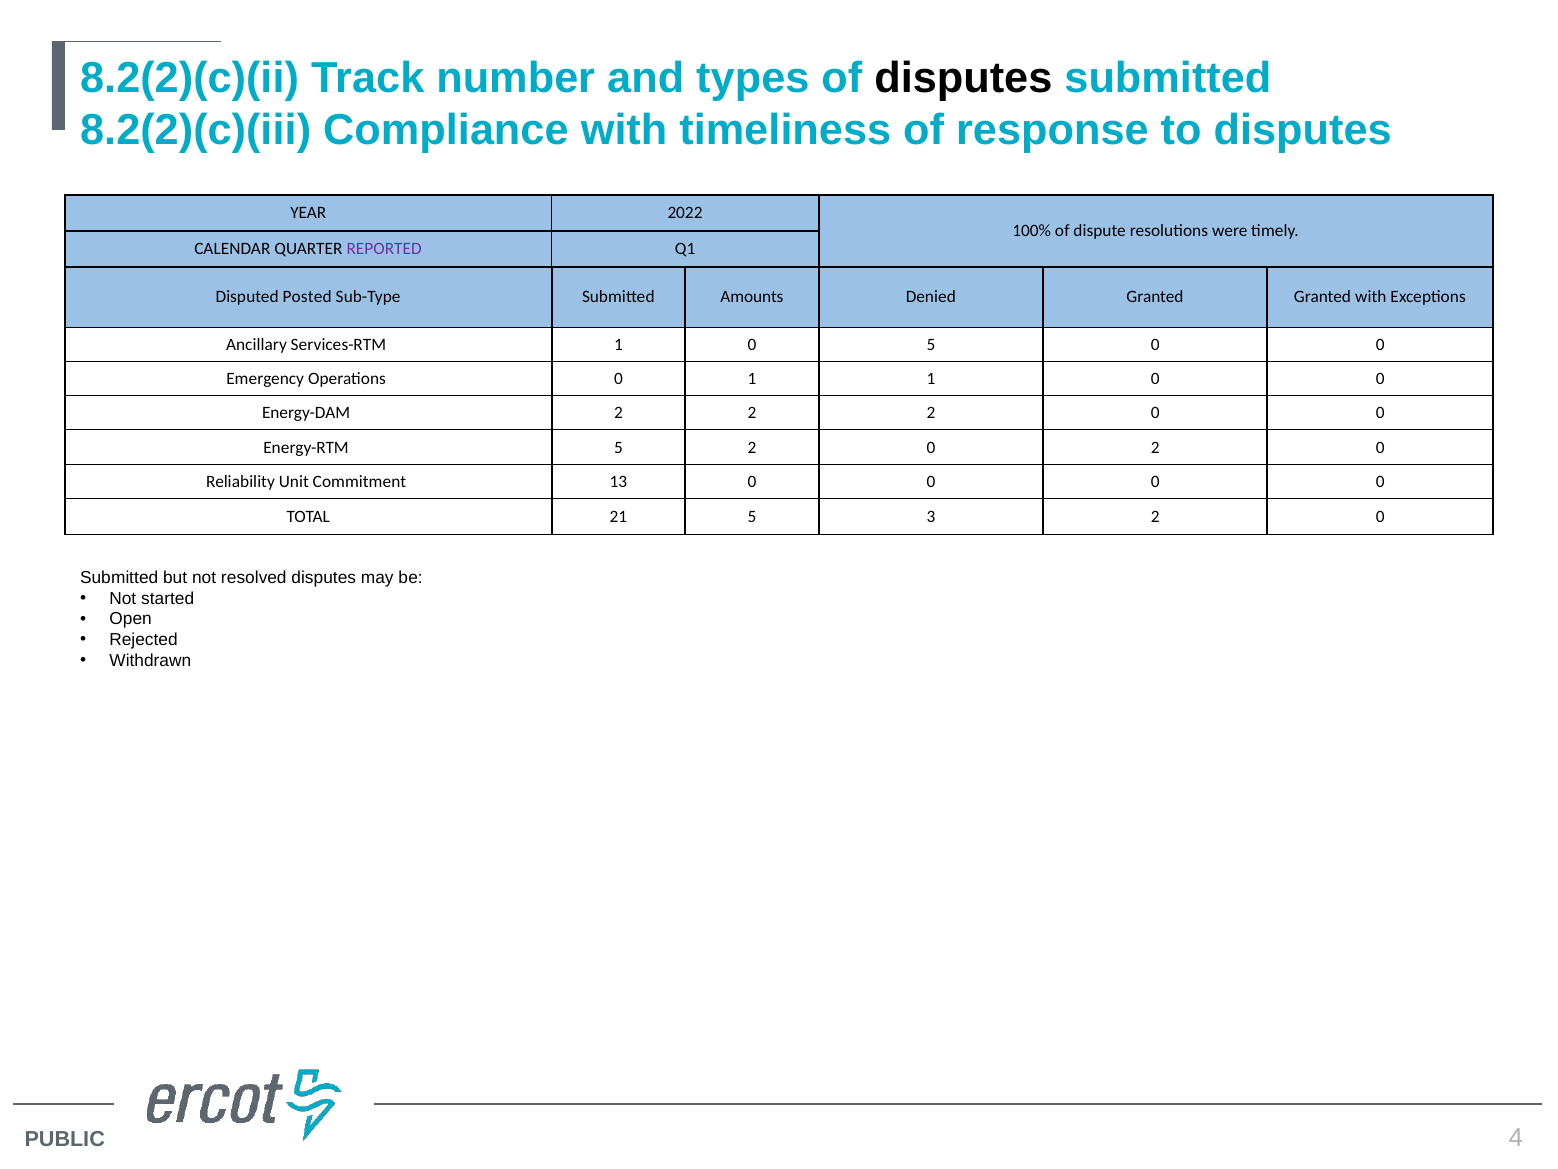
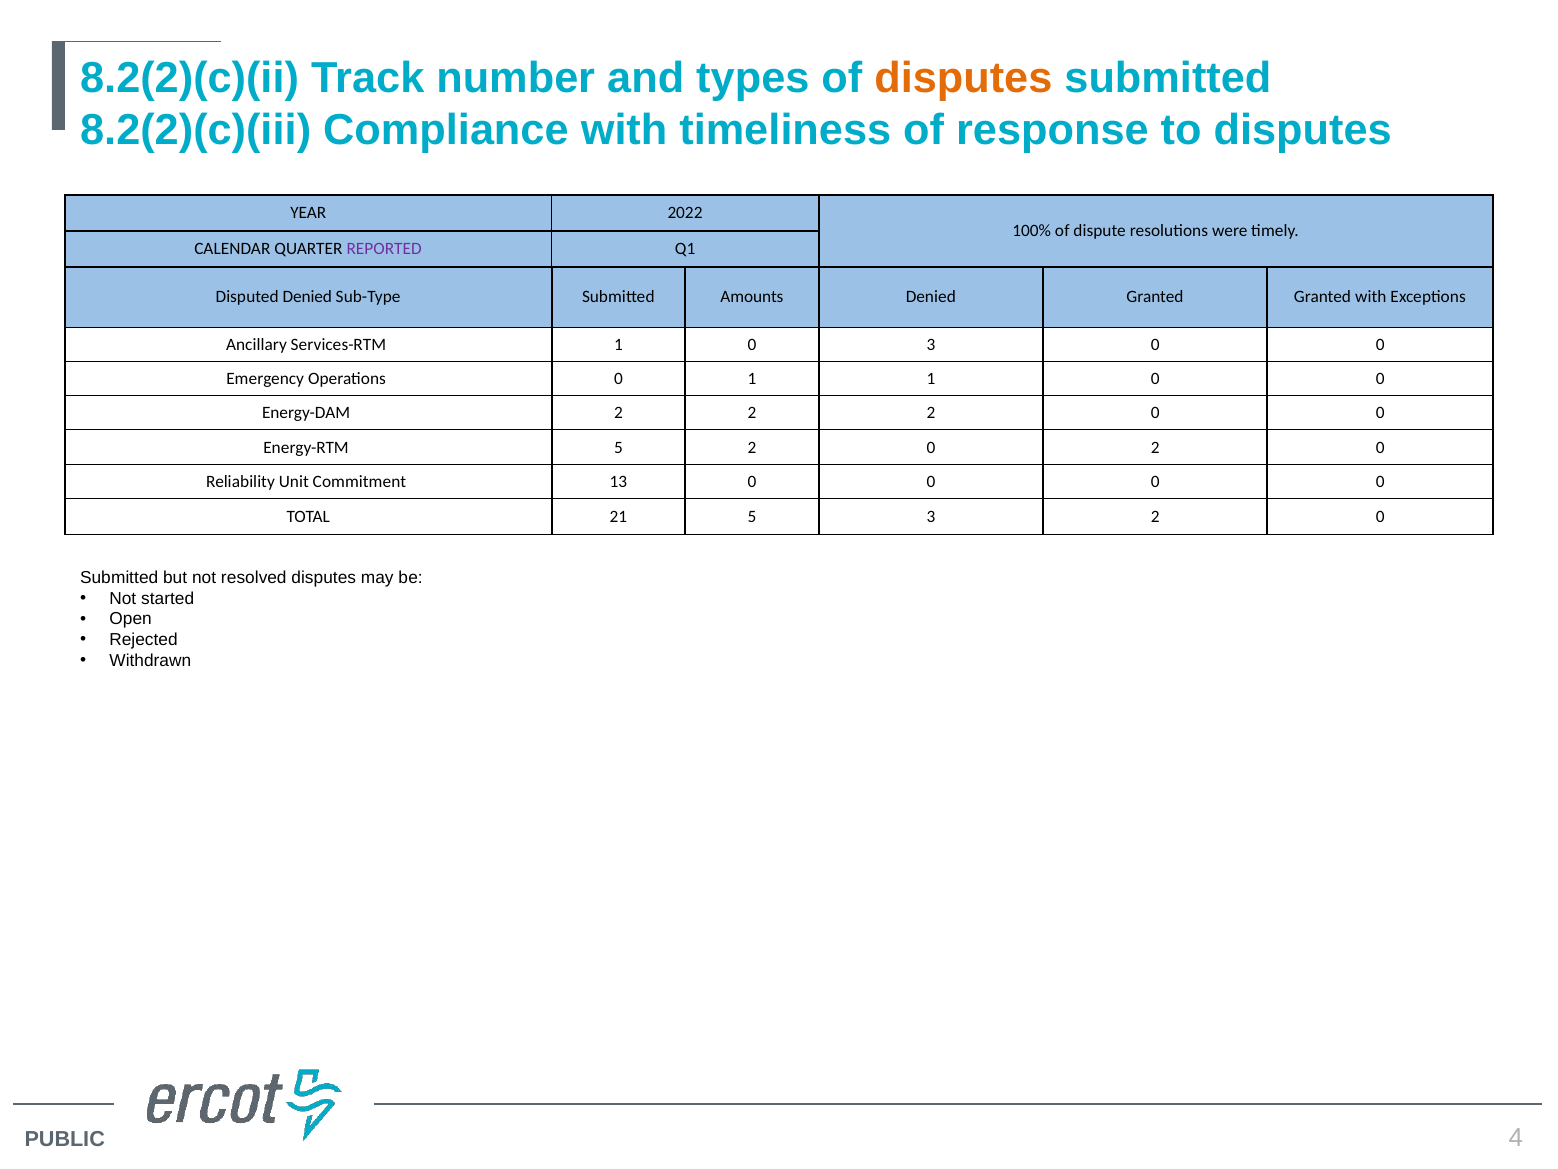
disputes colour: black -> orange (963, 78)
Disputed Posted: Posted -> Denied (307, 297)
0 5: 5 -> 3 (931, 344)
